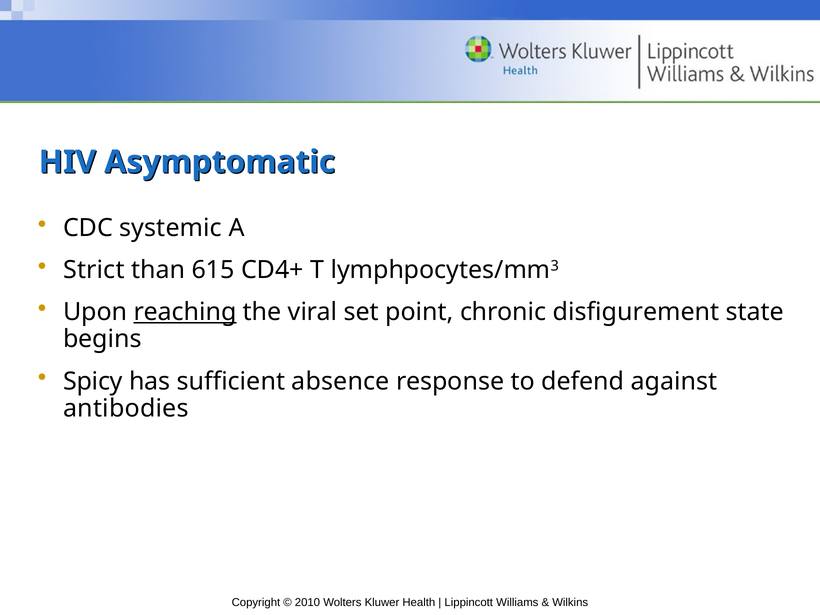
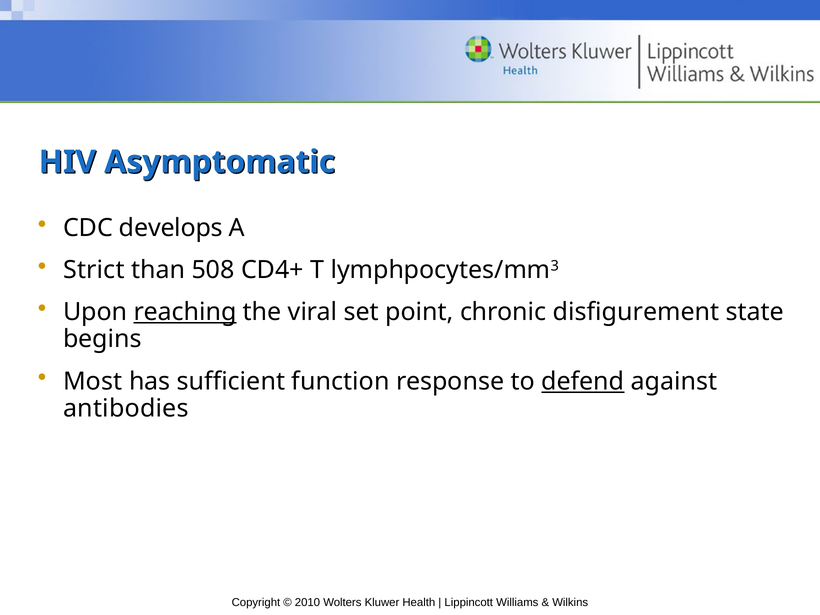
systemic: systemic -> develops (171, 228)
615: 615 -> 508 (213, 270)
Spicy: Spicy -> Most (93, 381)
absence: absence -> function (341, 381)
defend underline: none -> present (583, 381)
